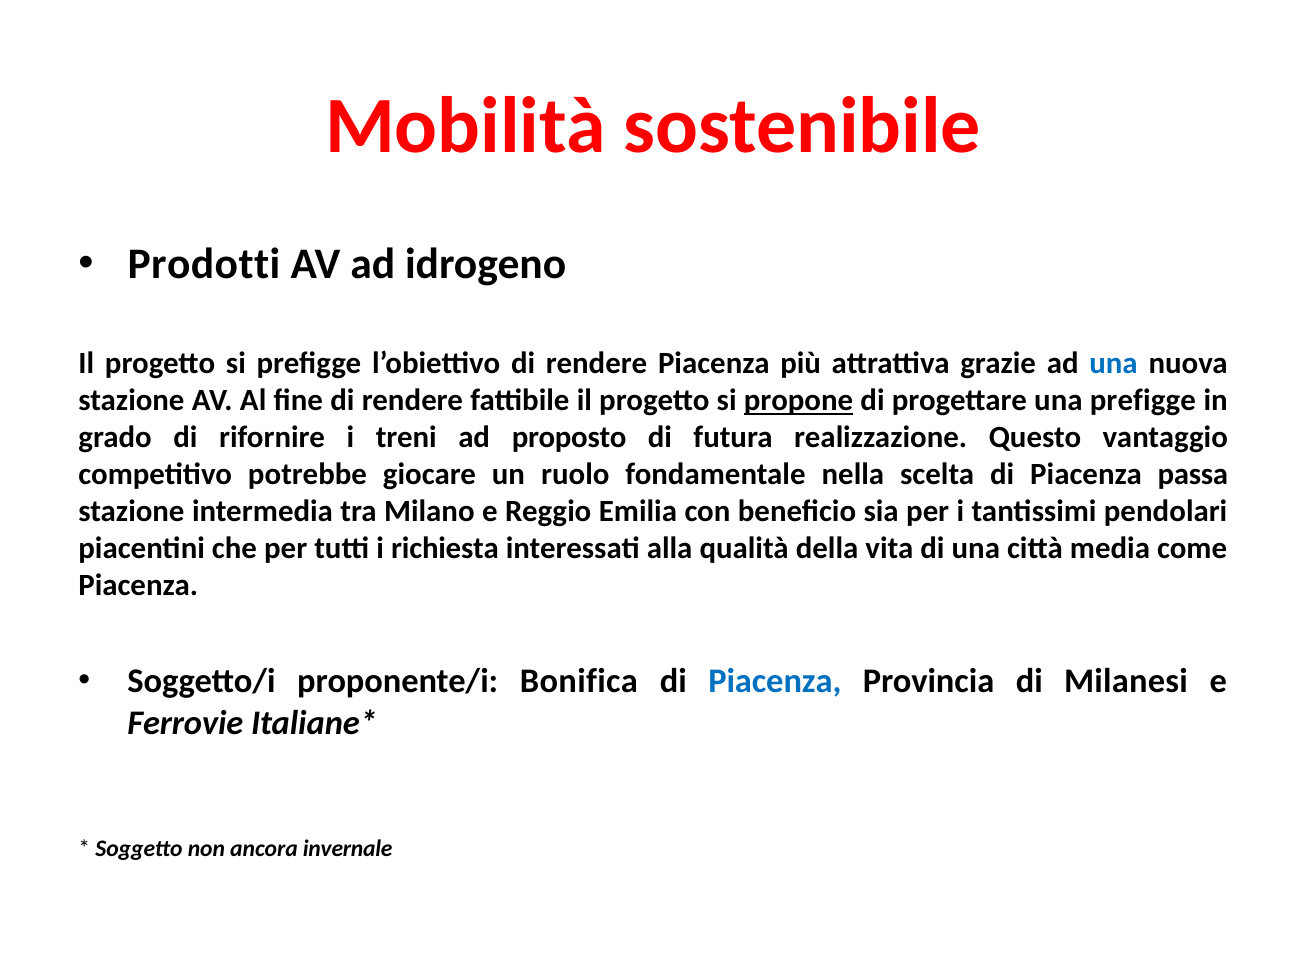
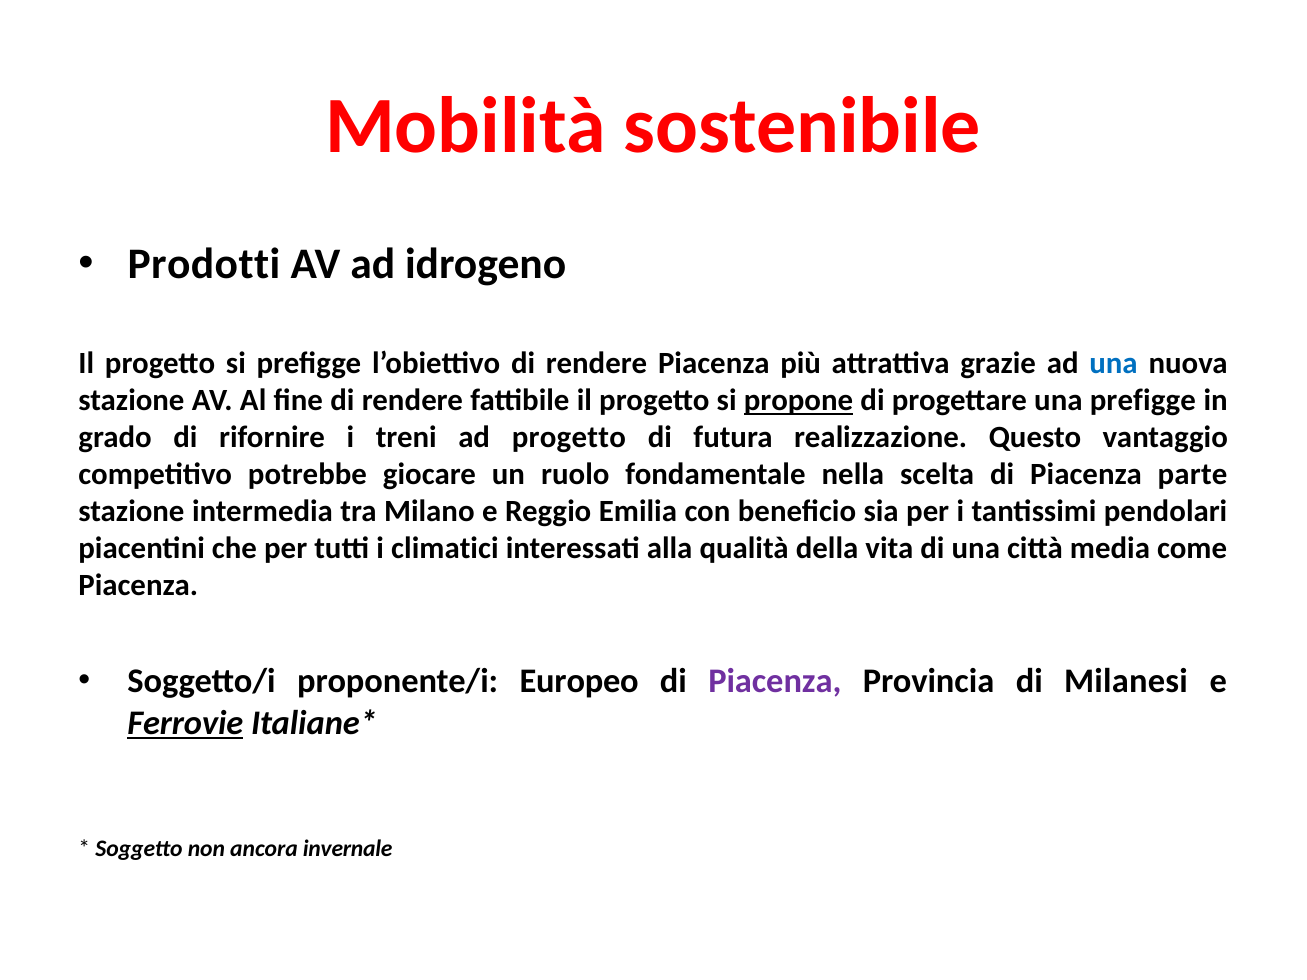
ad proposto: proposto -> progetto (569, 438)
passa: passa -> parte (1193, 475)
richiesta: richiesta -> climatici (445, 549)
Bonifica: Bonifica -> Europeo (579, 682)
Piacenza colour: blue -> purple (775, 682)
Ferrovie underline: none -> present (185, 723)
